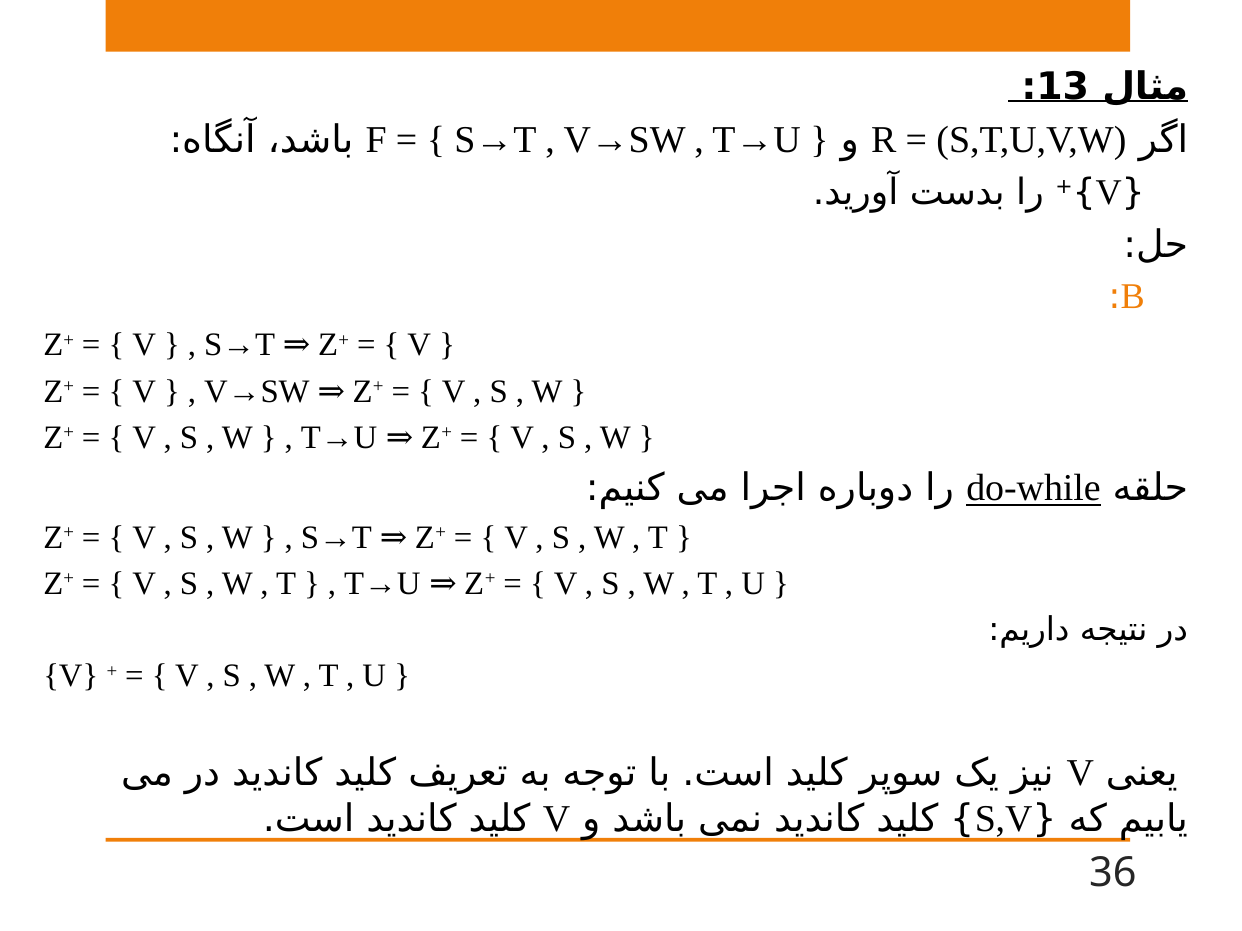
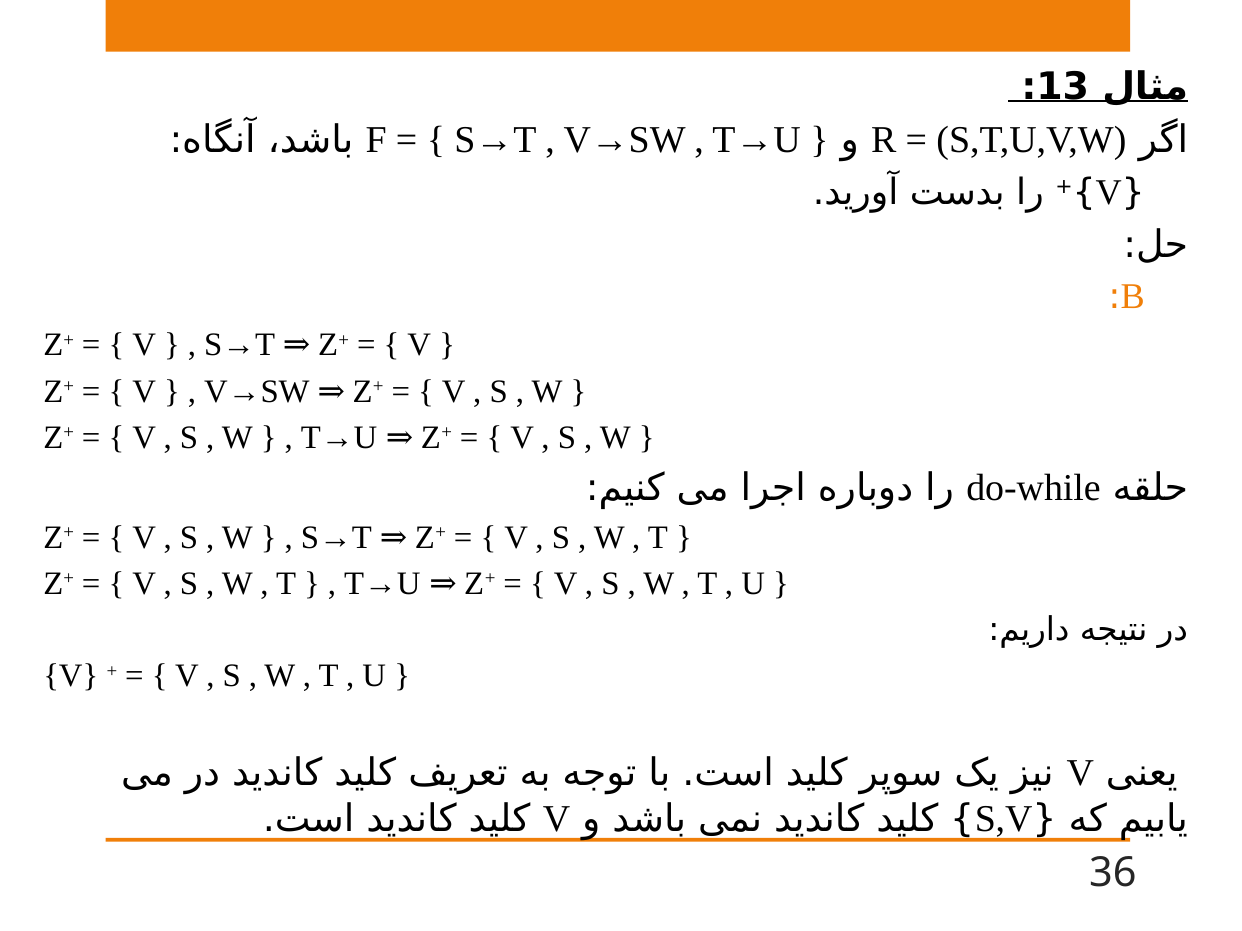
do-while underline: present -> none (1033, 489)
